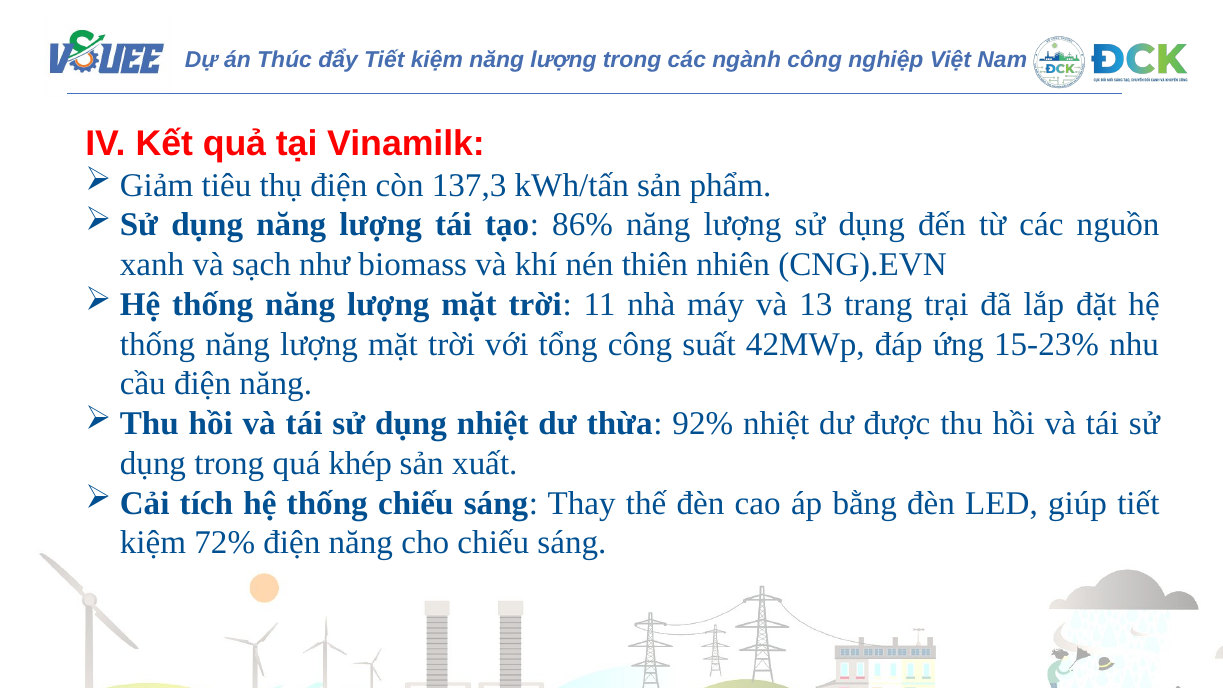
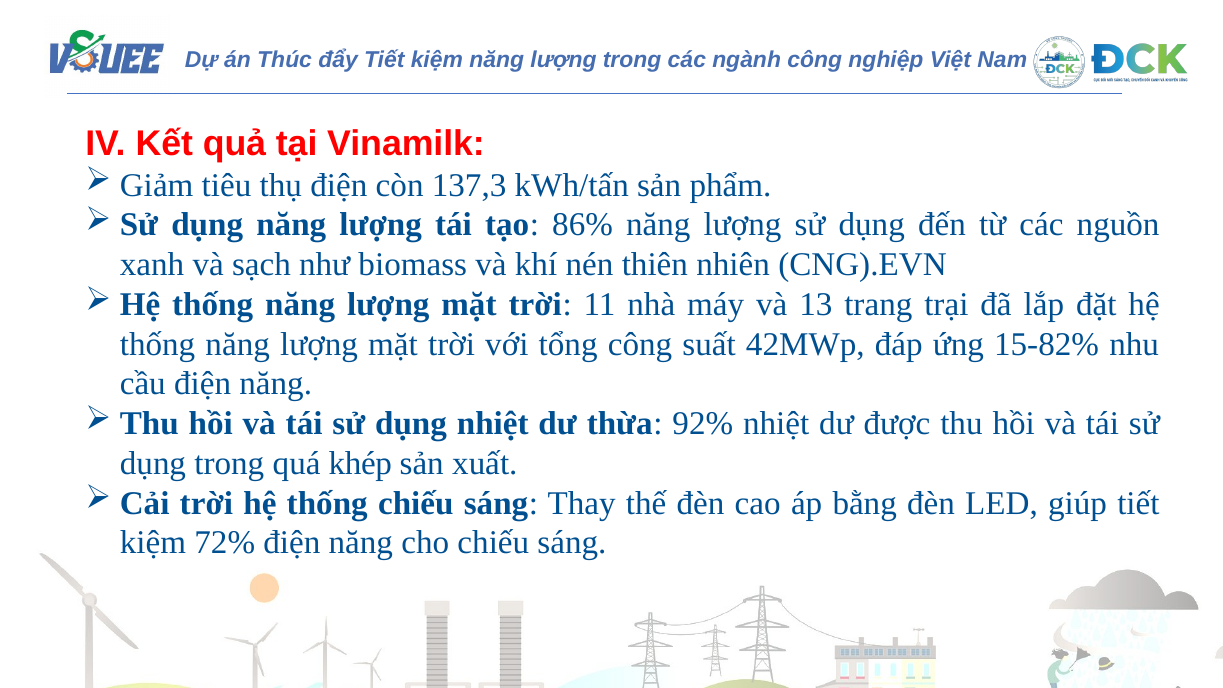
15-23%: 15-23% -> 15-82% (1047, 344)
tích: tích -> trời (206, 503)
